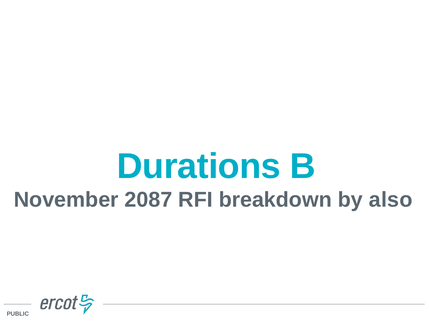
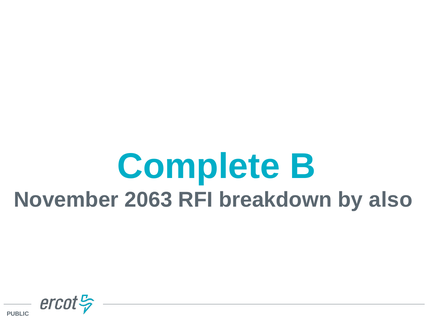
Durations: Durations -> Complete (199, 166)
2087: 2087 -> 2063 (148, 200)
